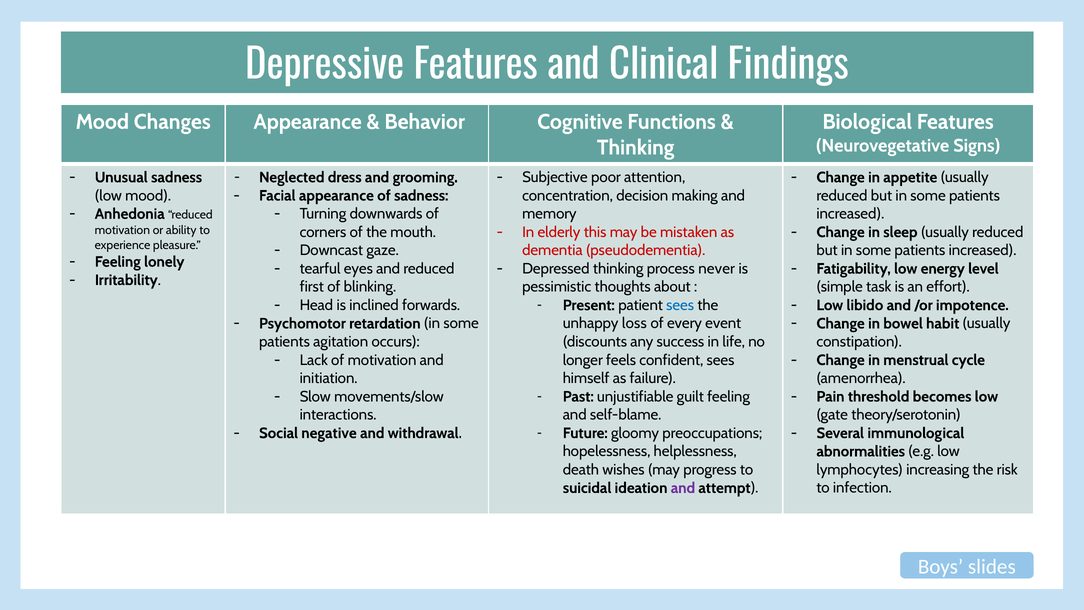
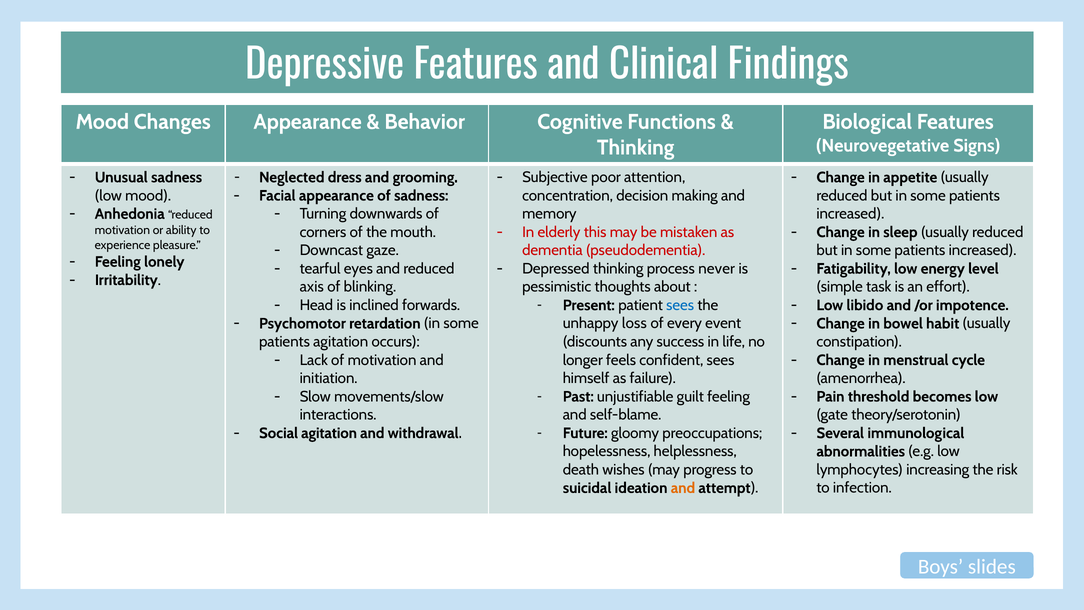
first: first -> axis (312, 287)
Social negative: negative -> agitation (329, 433)
and colour: purple -> orange (683, 488)
